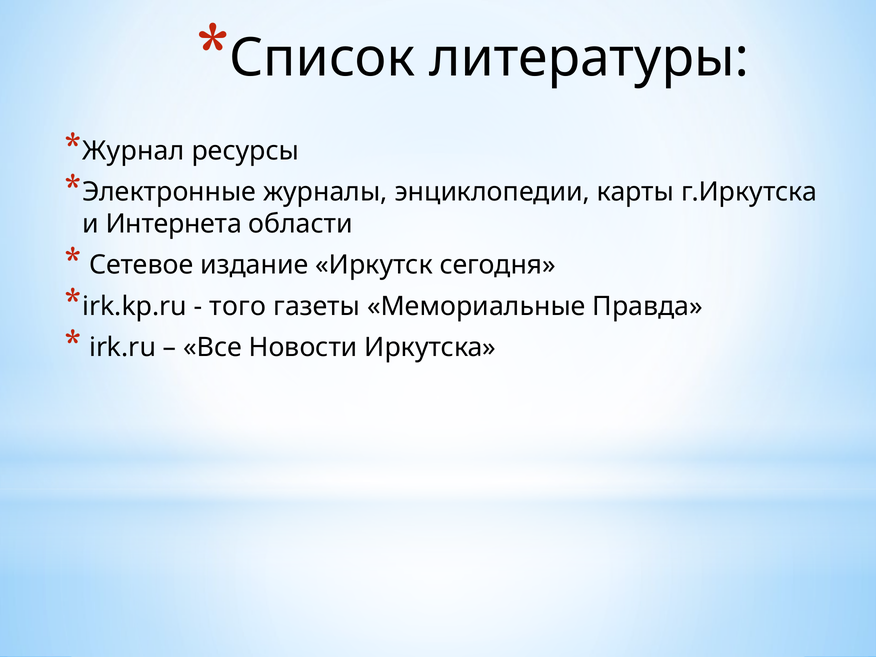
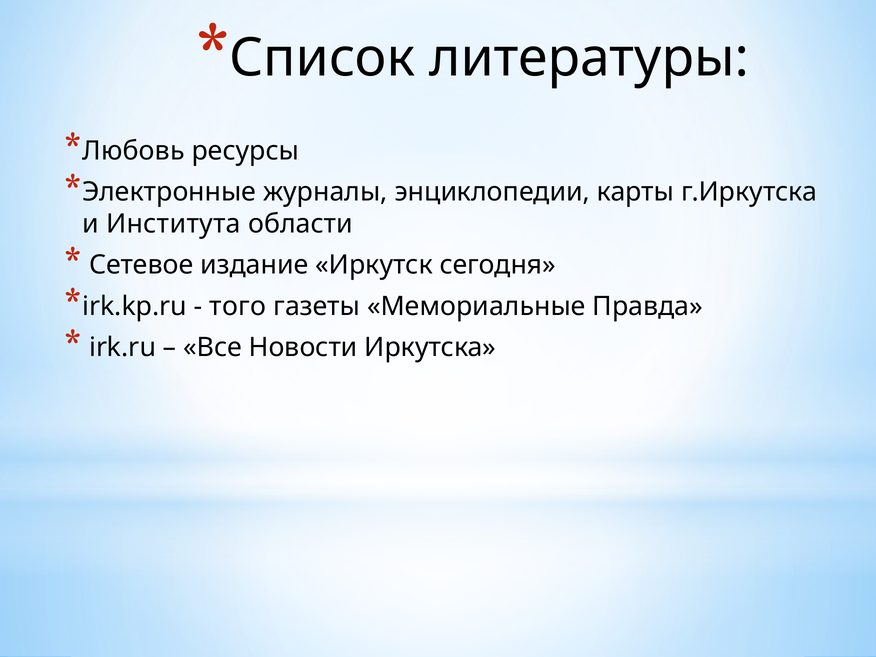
Журнал: Журнал -> Любовь (134, 151)
Интернета: Интернета -> Института (174, 224)
